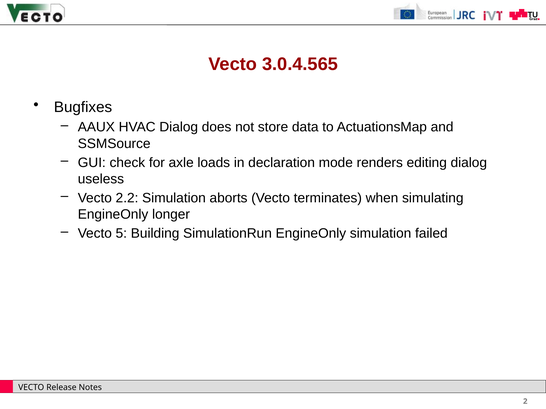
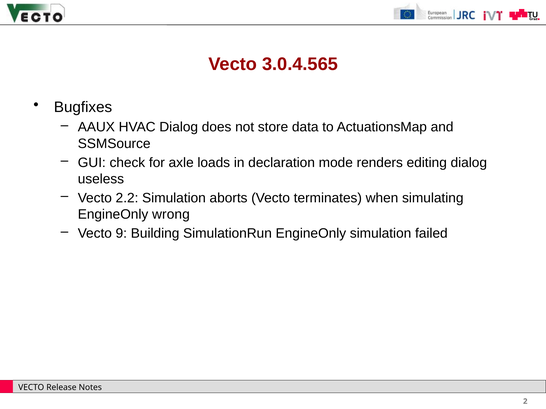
longer: longer -> wrong (171, 215)
5: 5 -> 9 (121, 234)
